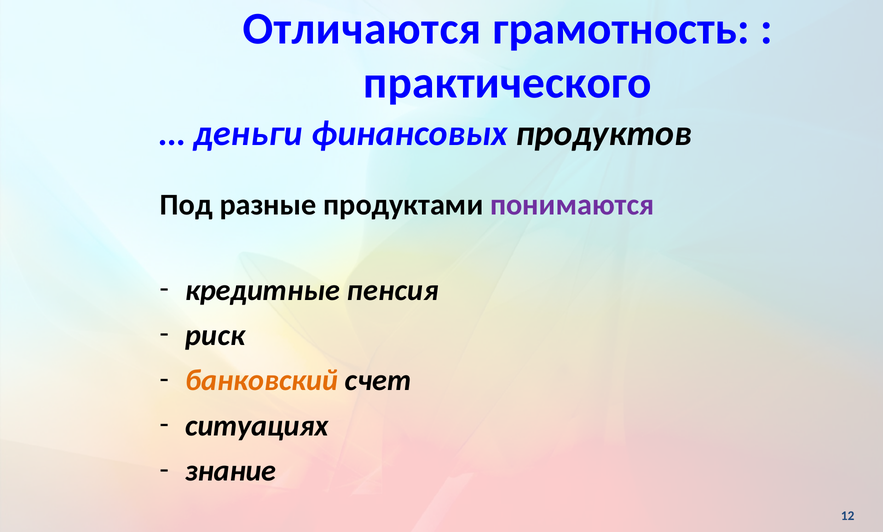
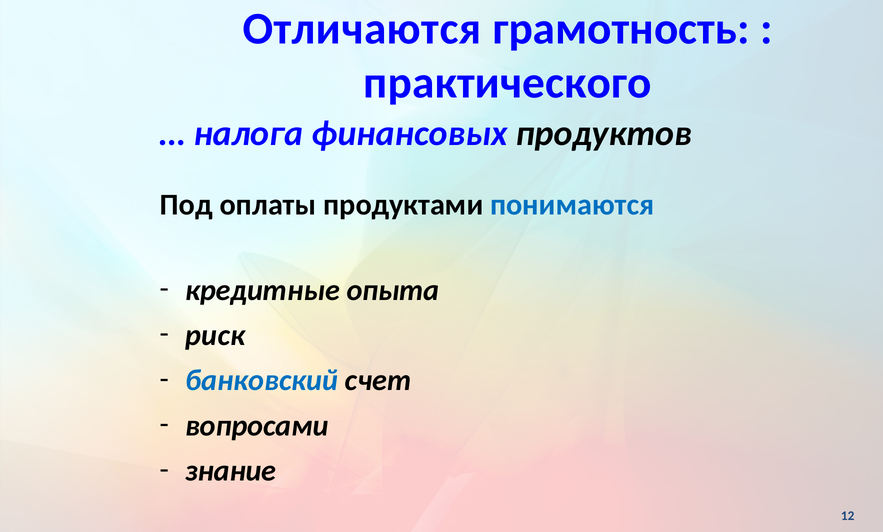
деньги: деньги -> налога (248, 133)
разные: разные -> оплаты (268, 205)
понимаются colour: purple -> blue (572, 205)
пенсия: пенсия -> опыта (393, 290)
банковский colour: orange -> blue (262, 381)
ситуациях: ситуациях -> вопросами (257, 426)
